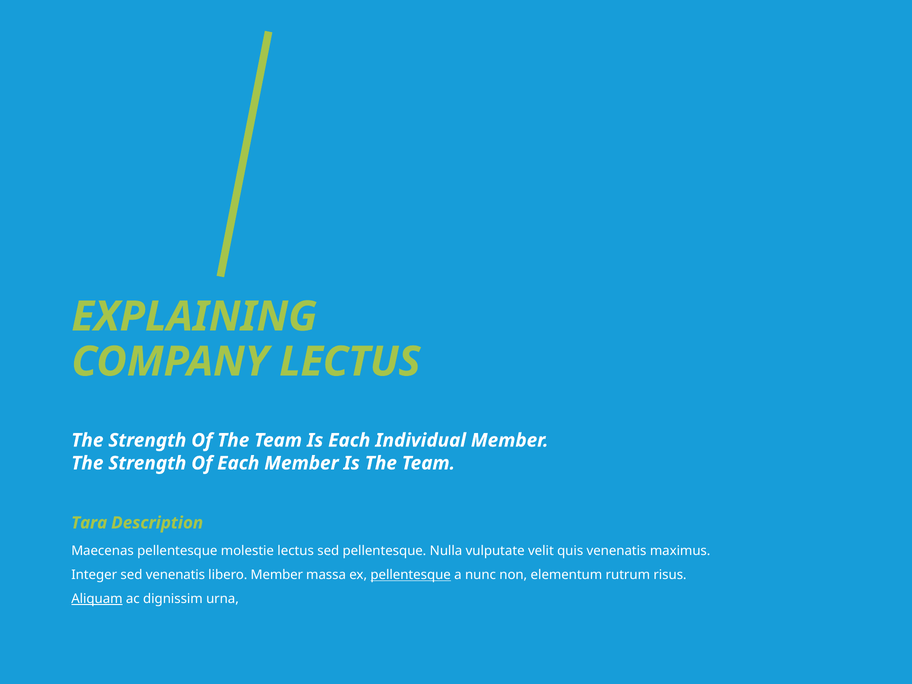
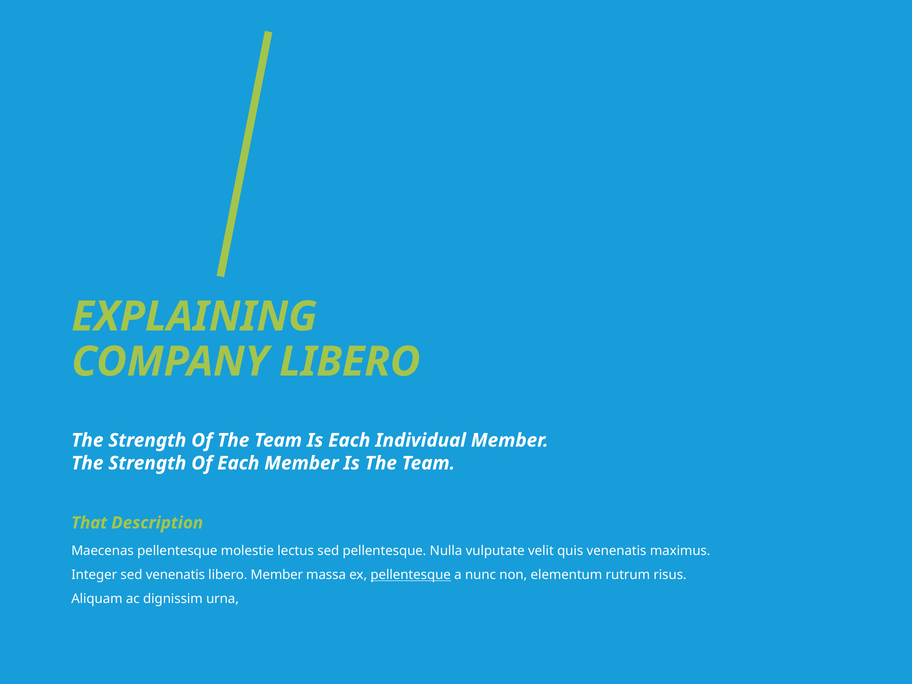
COMPANY LECTUS: LECTUS -> LIBERO (350, 362)
Tara: Tara -> That (89, 523)
Aliquam underline: present -> none (97, 599)
